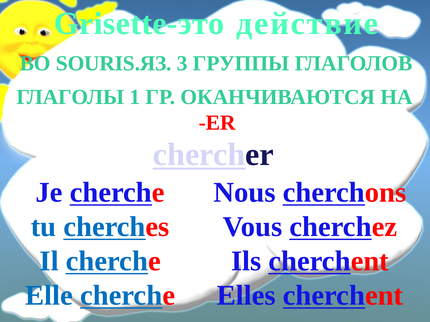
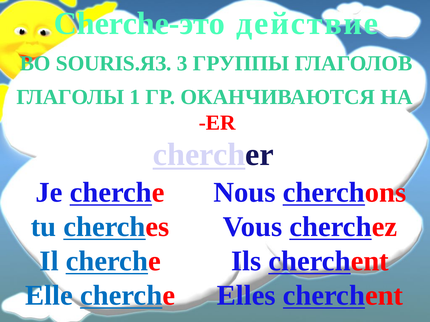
Grisette-это: Grisette-это -> Cherche-это (139, 24)
